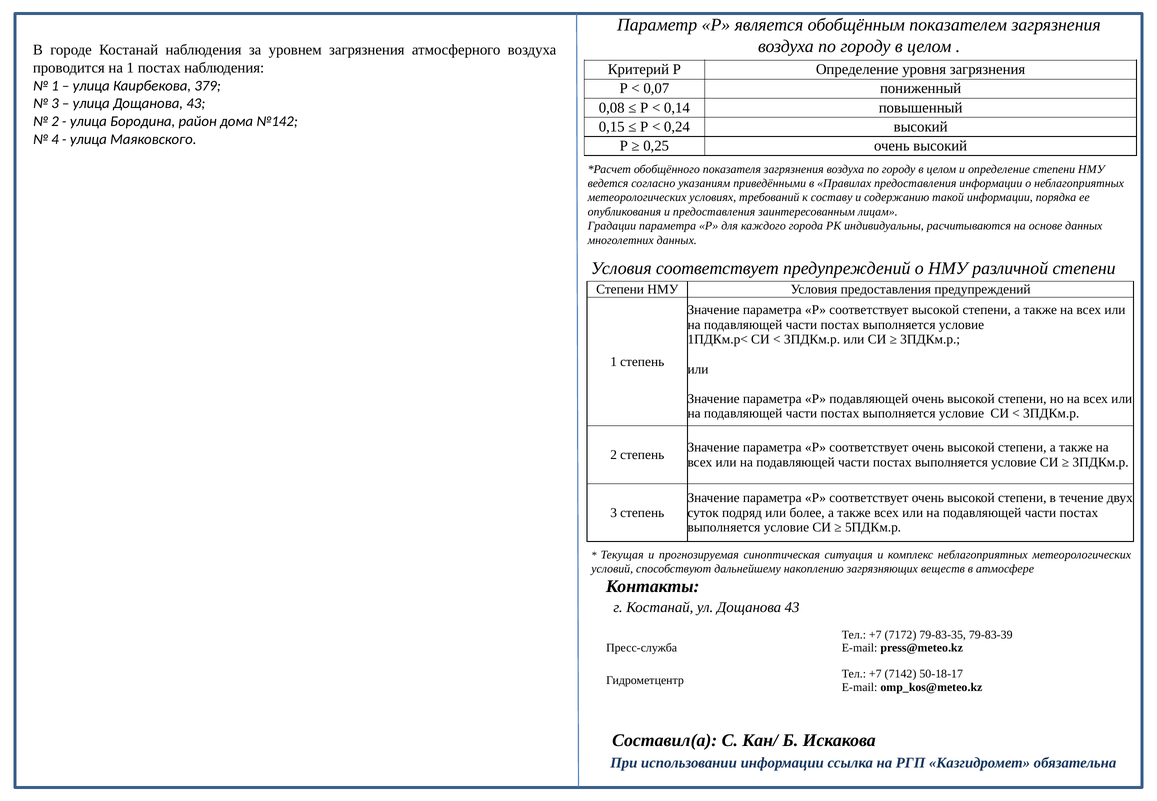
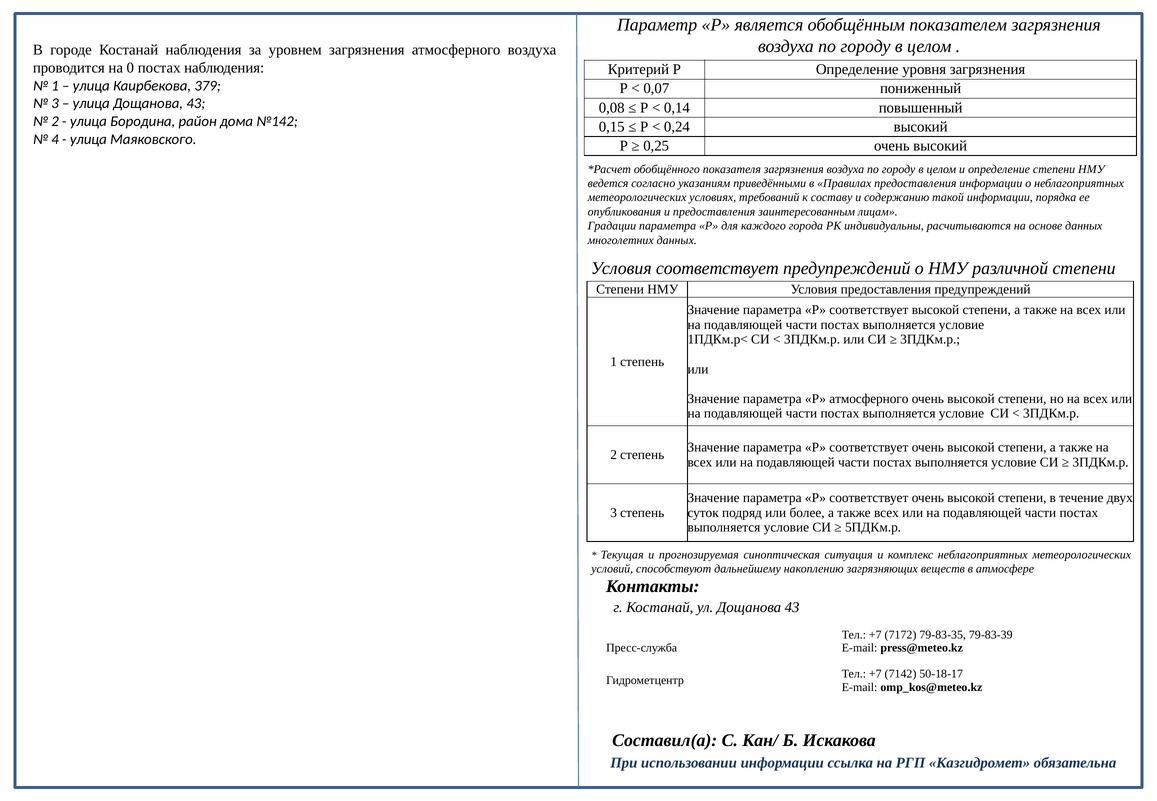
на 1: 1 -> 0 (130, 68)
Р подавляющей: подавляющей -> атмосферного (869, 399)
